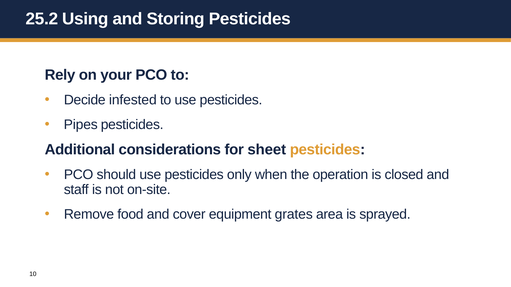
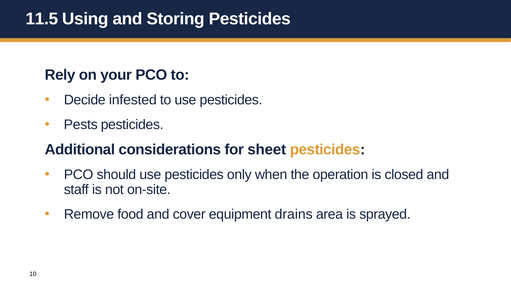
25.2: 25.2 -> 11.5 (42, 19)
Pipes: Pipes -> Pests (81, 125)
grates: grates -> drains (294, 214)
